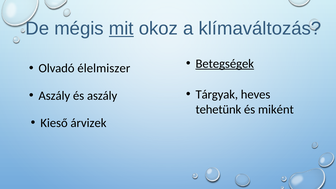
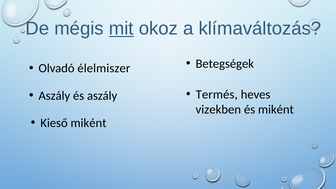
Betegségek underline: present -> none (225, 64)
Tárgyak: Tárgyak -> Termés (217, 94)
tehetünk: tehetünk -> vizekben (218, 109)
Kieső árvizek: árvizek -> miként (88, 123)
